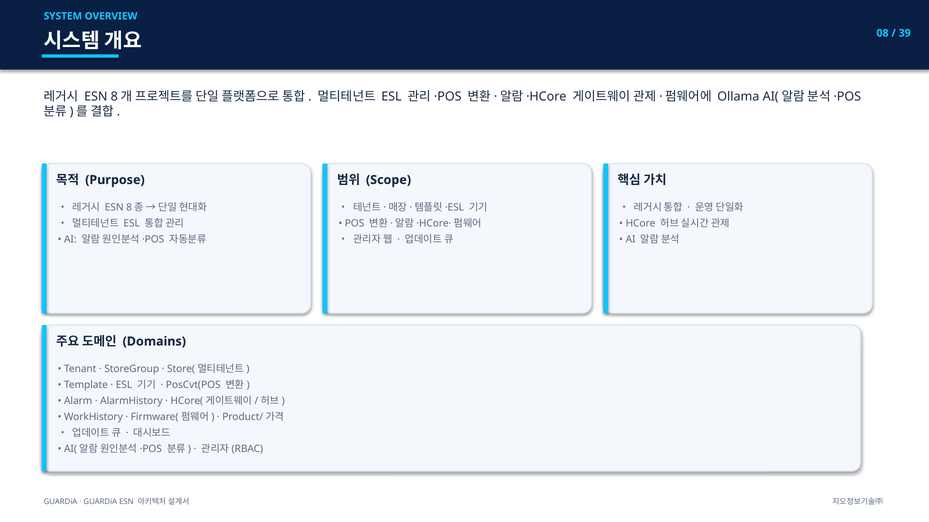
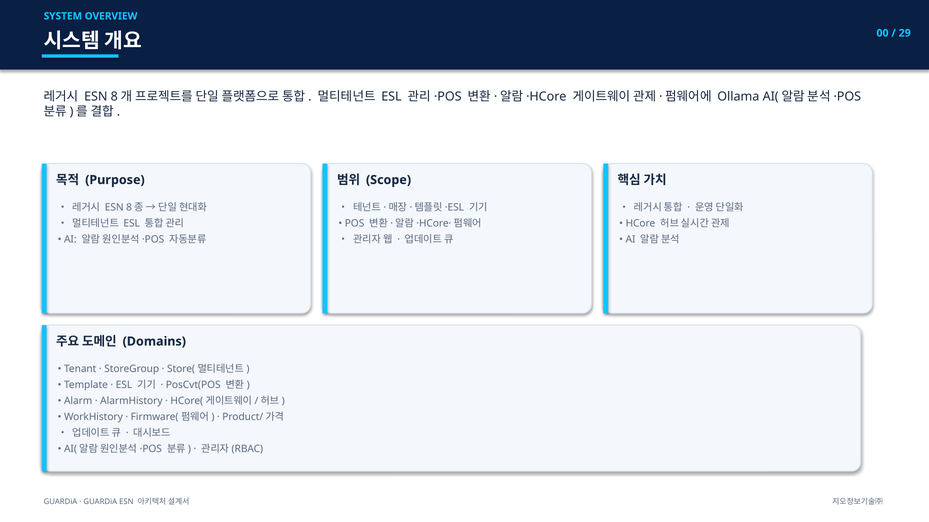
08: 08 -> 00 (883, 33)
39: 39 -> 29 (905, 33)
